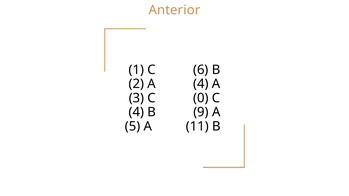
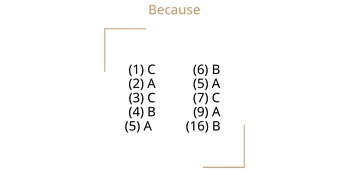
Anterior: Anterior -> Because (174, 10)
2 A 4: 4 -> 5 (201, 84)
0: 0 -> 7 (201, 98)
11: 11 -> 16 (197, 126)
